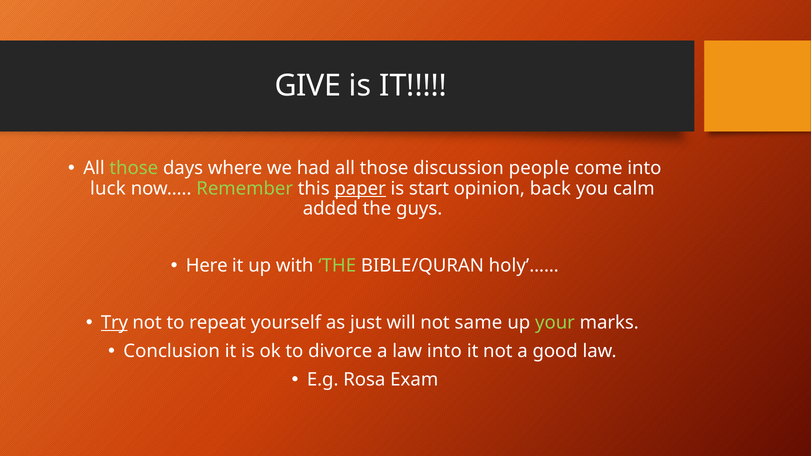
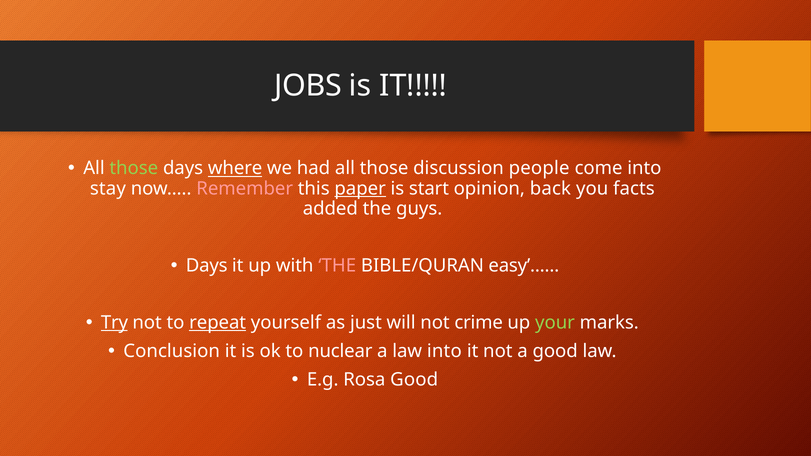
GIVE: GIVE -> JOBS (308, 86)
where underline: none -> present (235, 168)
luck: luck -> stay (108, 188)
Remember colour: light green -> pink (245, 188)
calm: calm -> facts (634, 188)
Here: Here -> Days (207, 266)
THE colour: light green -> pink (337, 266)
holy’……: holy’…… -> easy’…… (524, 266)
repeat underline: none -> present (218, 323)
same: same -> crime (479, 323)
divorce: divorce -> nuclear (340, 351)
Rosa Exam: Exam -> Good (414, 380)
